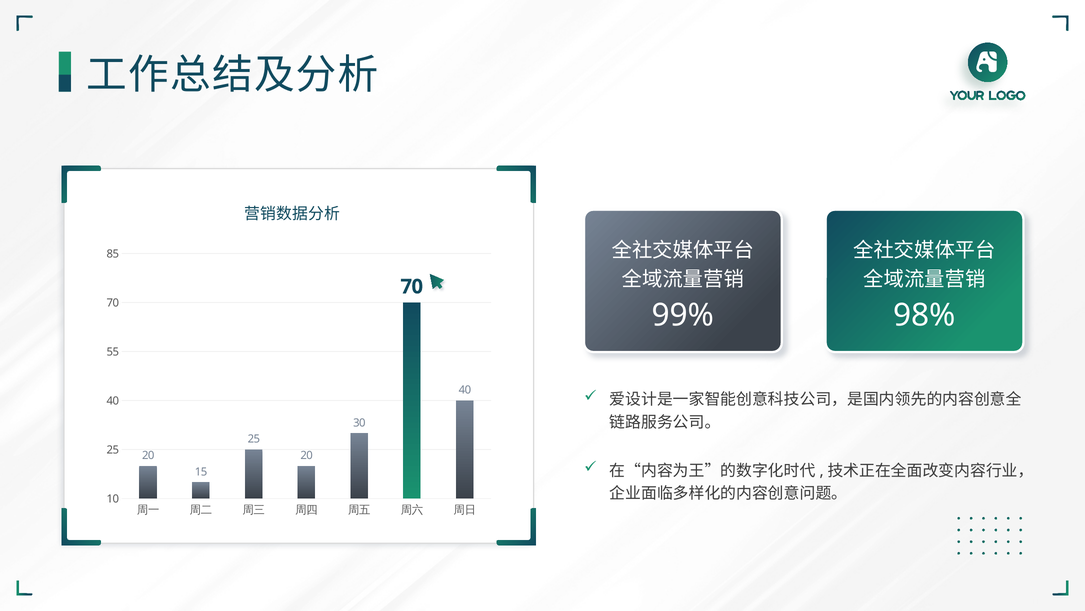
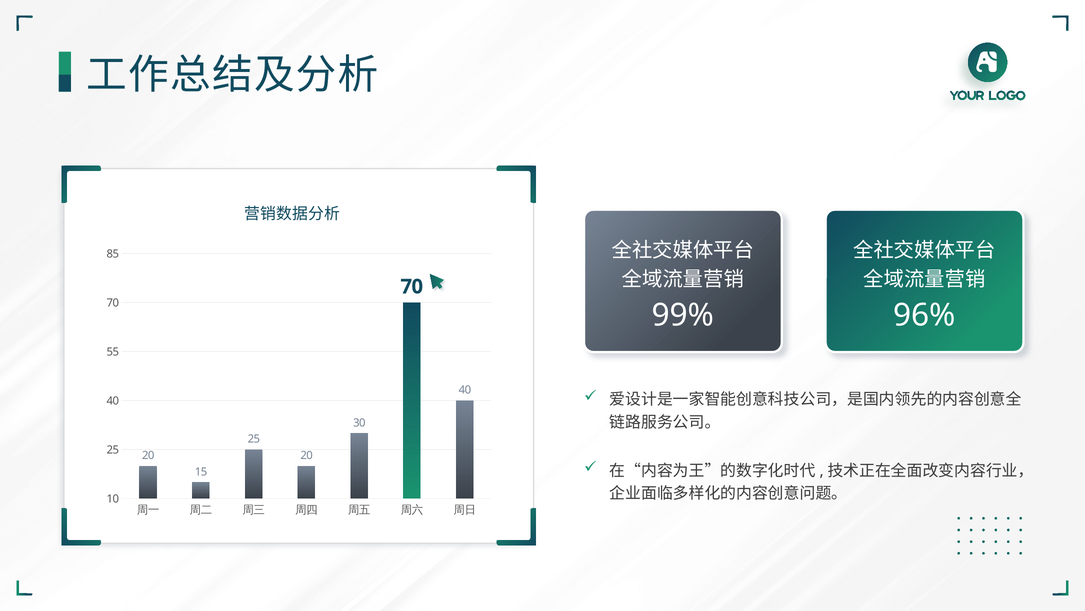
98%: 98% -> 96% (925, 315)
